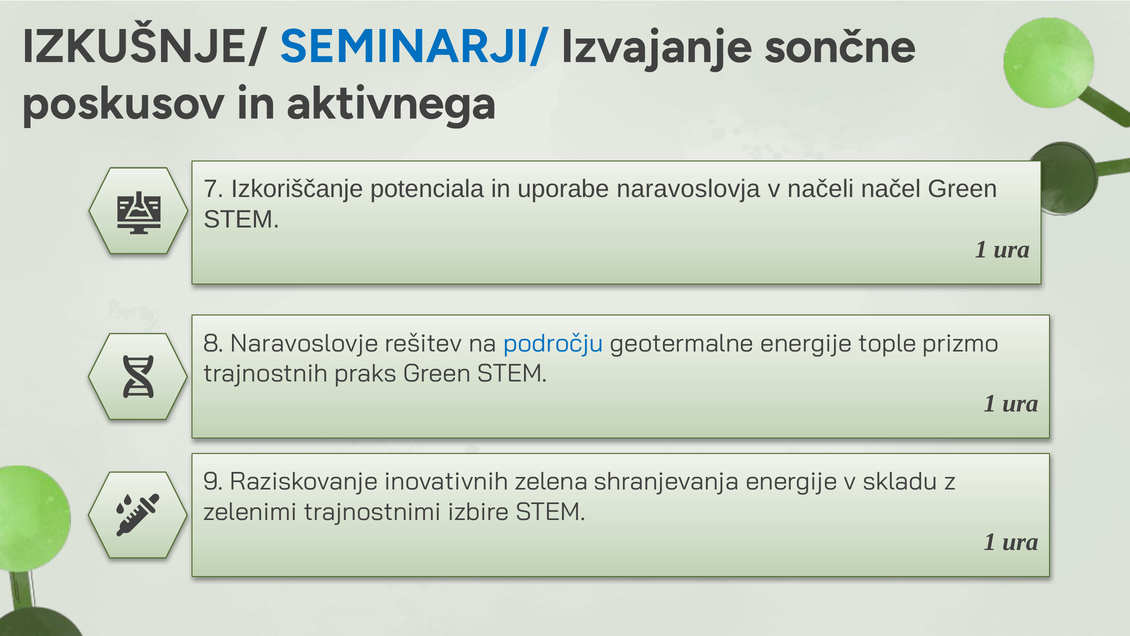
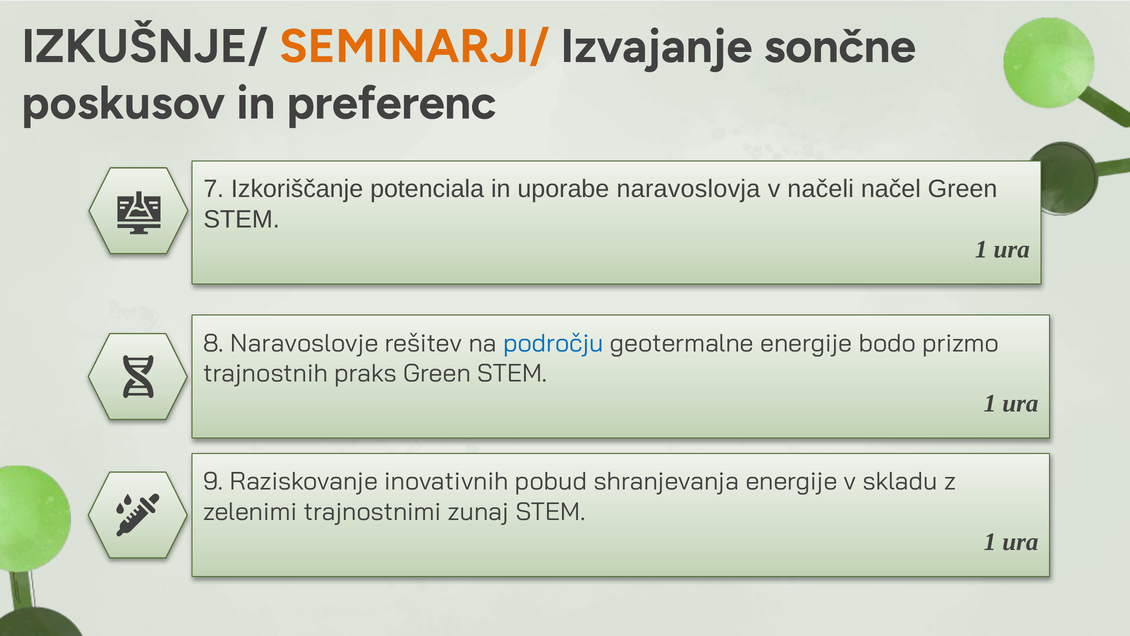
SEMINARJI/ colour: blue -> orange (414, 46)
aktivnega: aktivnega -> preferenc (391, 103)
tople: tople -> bodo (887, 343)
zelena: zelena -> pobud (551, 481)
izbire: izbire -> zunaj (479, 512)
